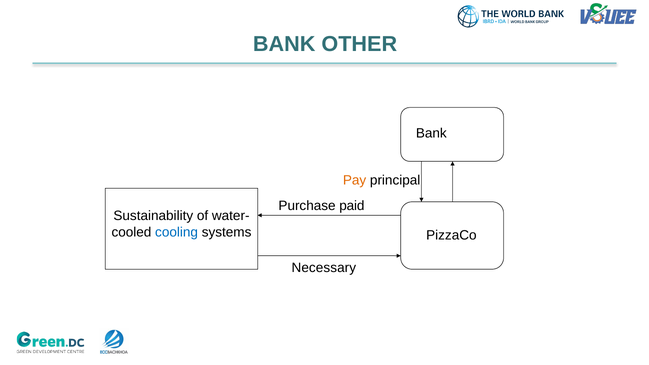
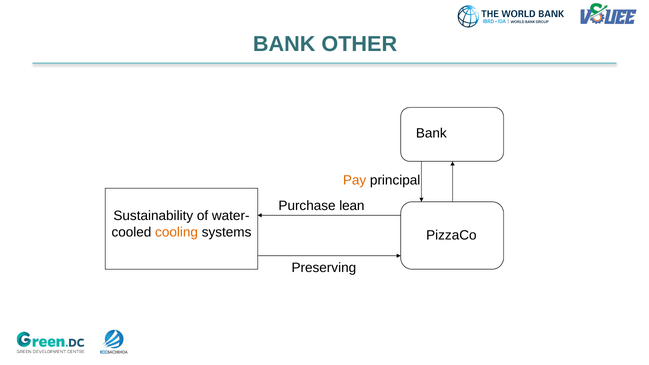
paid: paid -> lean (352, 206)
cooling colour: blue -> orange (177, 232)
Necessary: Necessary -> Preserving (324, 268)
